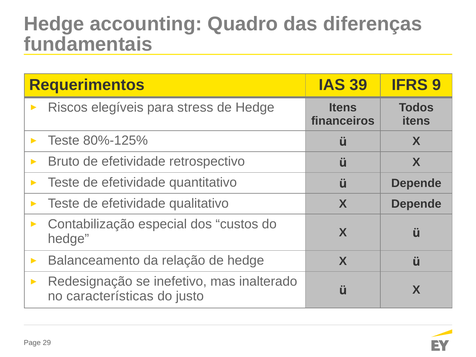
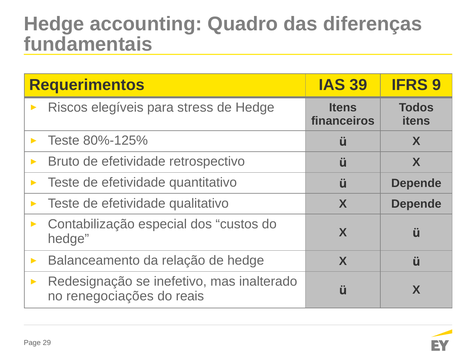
características: características -> renegociações (110, 296)
justo: justo -> reais (190, 296)
